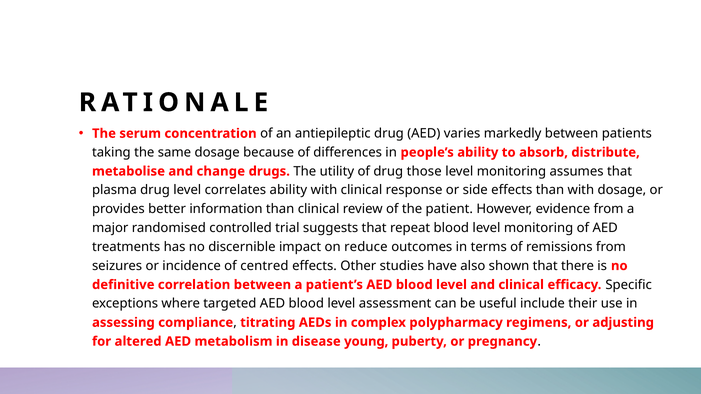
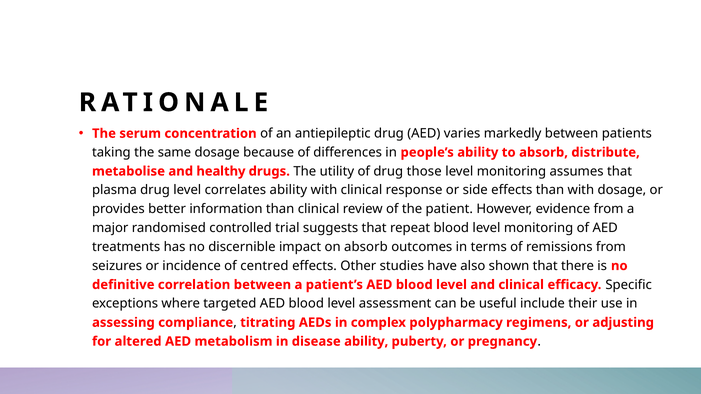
change: change -> healthy (221, 171)
on reduce: reduce -> absorb (366, 247)
disease young: young -> ability (366, 342)
